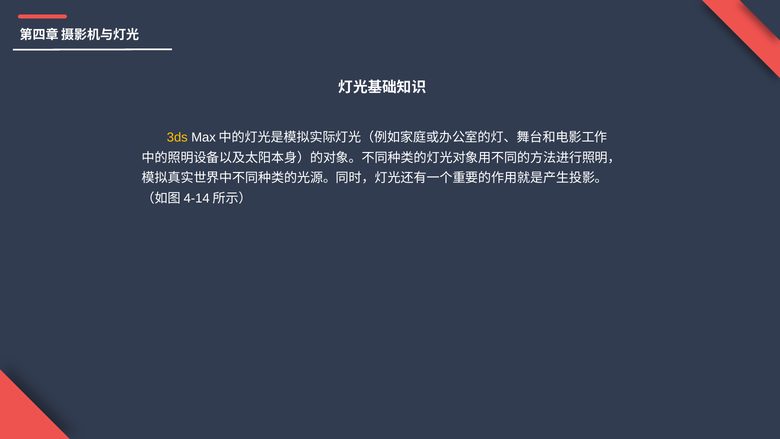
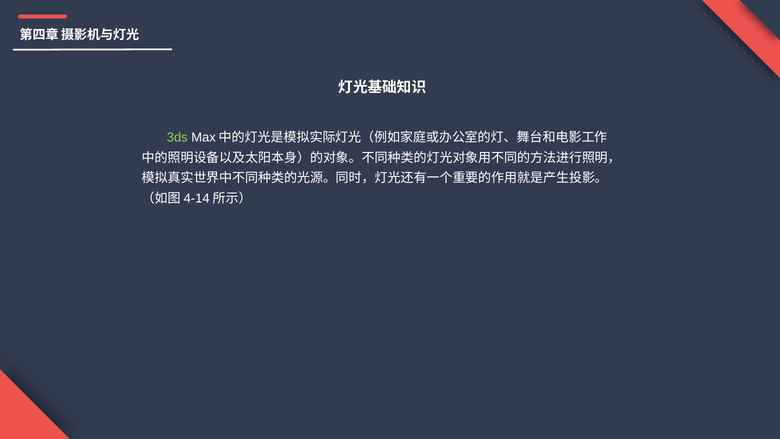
3ds colour: yellow -> light green (177, 137)
